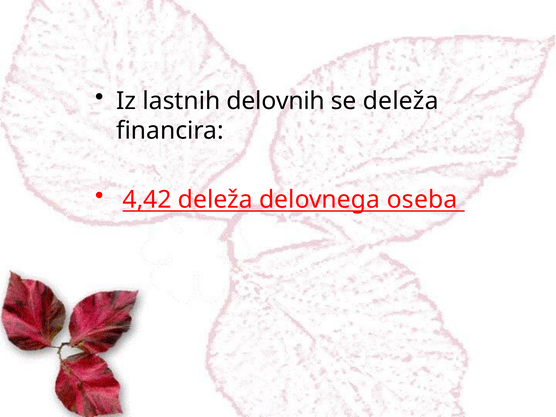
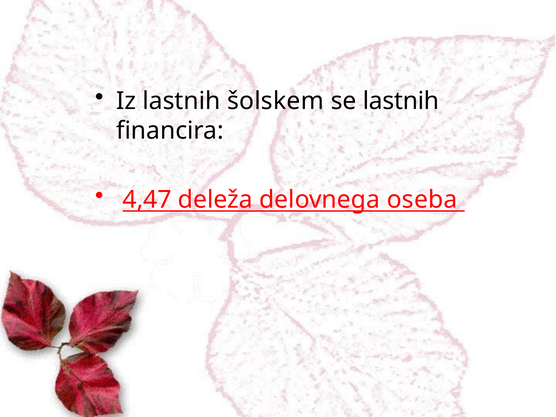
delovnih: delovnih -> šolskem (275, 101)
se deleža: deleža -> lastnih (401, 101)
4,42: 4,42 -> 4,47 (147, 200)
